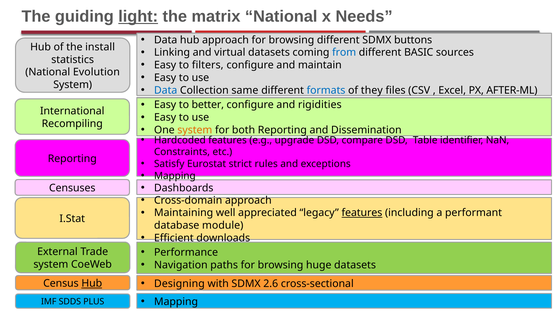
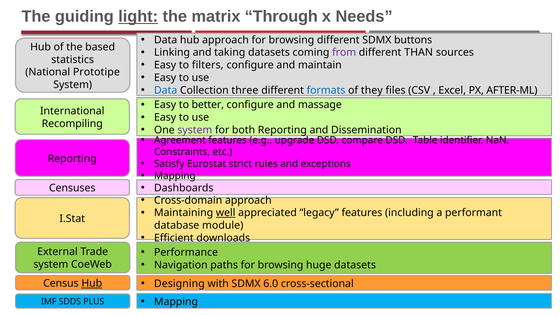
matrix National: National -> Through (281, 17)
install: install -> based (100, 47)
virtual: virtual -> taking (230, 52)
from colour: blue -> purple (344, 52)
BASIC: BASIC -> THAN (419, 52)
Evolution: Evolution -> Prototipe (96, 72)
same: same -> three (245, 90)
rigidities: rigidities -> massage (320, 105)
system colour: orange -> purple (195, 130)
Hardcoded: Hardcoded -> Agreement (180, 140)
well underline: none -> present (226, 213)
features underline: present -> none (362, 213)
2.6: 2.6 -> 6.0 (271, 284)
